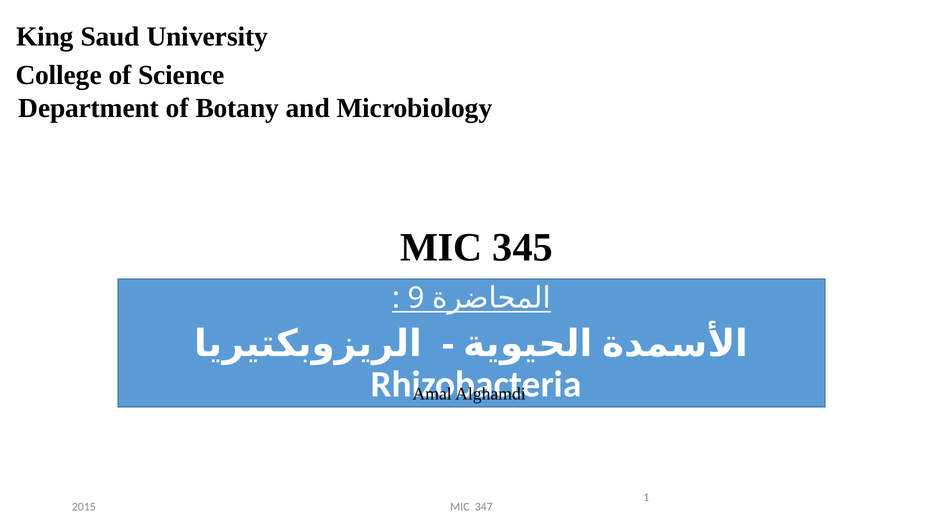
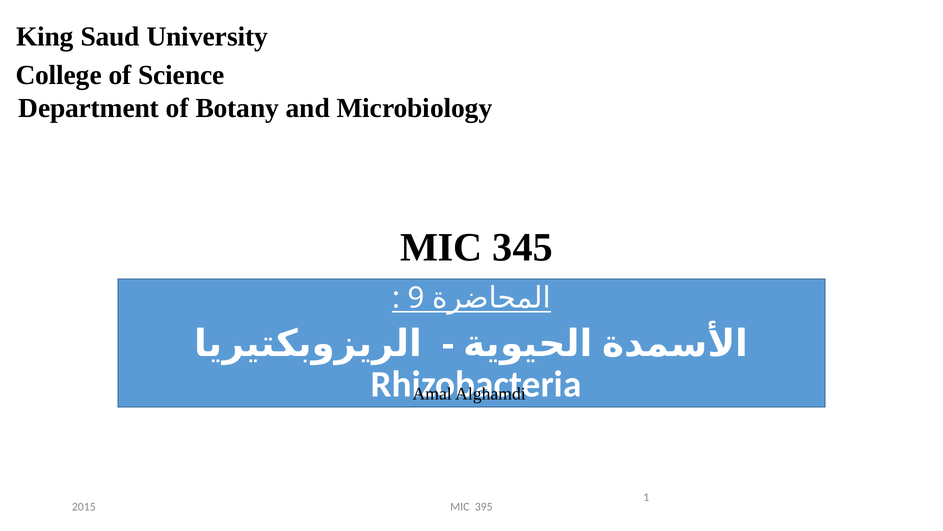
347: 347 -> 395 (484, 507)
